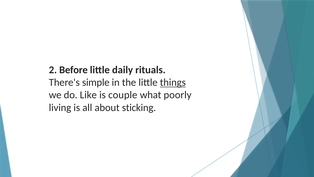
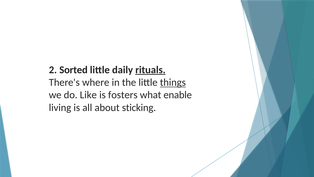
Before: Before -> Sorted (73, 70)
rituals underline: none -> present (150, 70)
simple: simple -> where (96, 82)
couple: couple -> fosters (123, 95)
poorly: poorly -> enable (178, 95)
